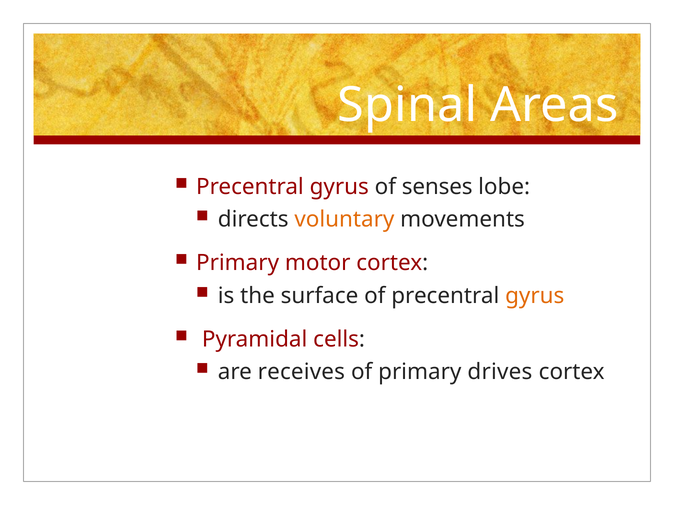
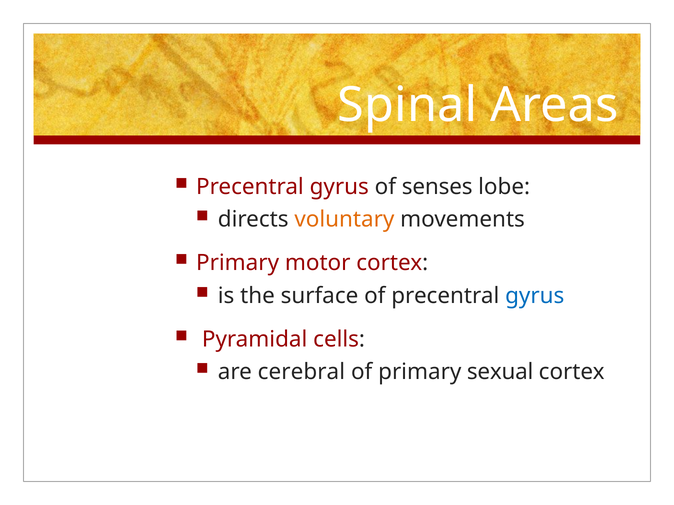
gyrus colour: orange -> blue (535, 296)
receives: receives -> cerebral (301, 372)
drives: drives -> sexual (500, 372)
